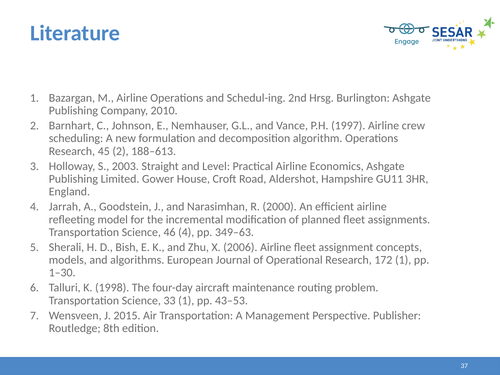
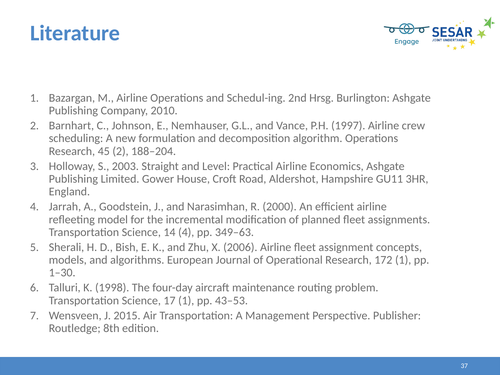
188–613: 188–613 -> 188–204 (154, 151)
46: 46 -> 14 (170, 232)
33: 33 -> 17 (170, 300)
